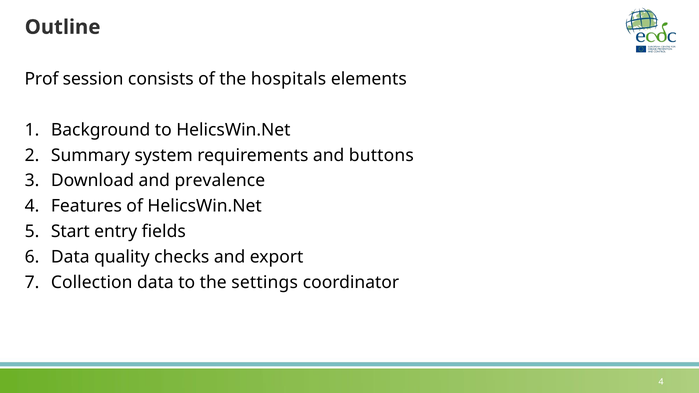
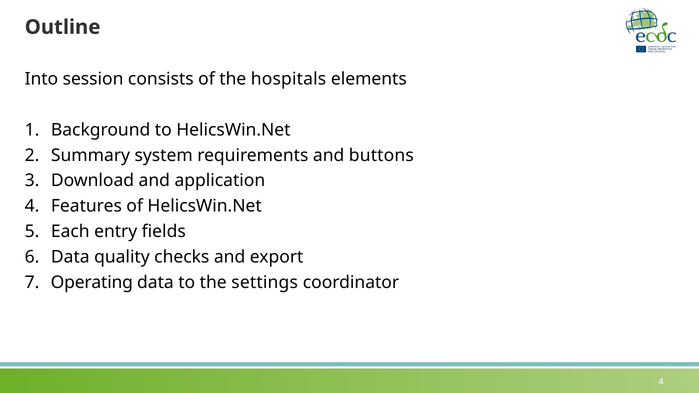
Prof: Prof -> Into (41, 79)
prevalence: prevalence -> application (220, 181)
Start: Start -> Each (70, 232)
Collection: Collection -> Operating (92, 283)
